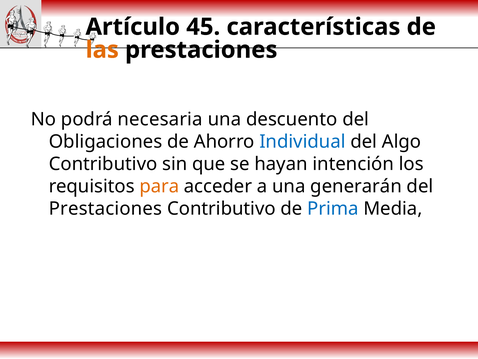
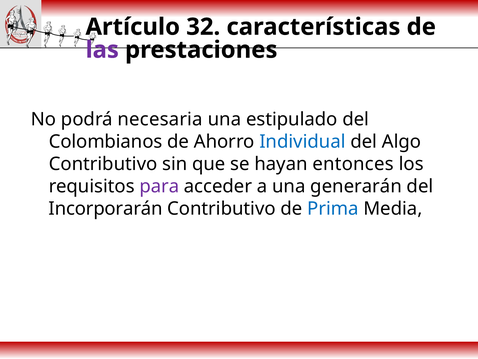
45: 45 -> 32 (203, 27)
las colour: orange -> purple (102, 50)
descuento: descuento -> estipulado (292, 119)
Obligaciones: Obligaciones -> Colombianos (106, 142)
intención: intención -> entonces (353, 164)
para colour: orange -> purple (159, 186)
Prestaciones: Prestaciones -> Incorporarán (106, 208)
